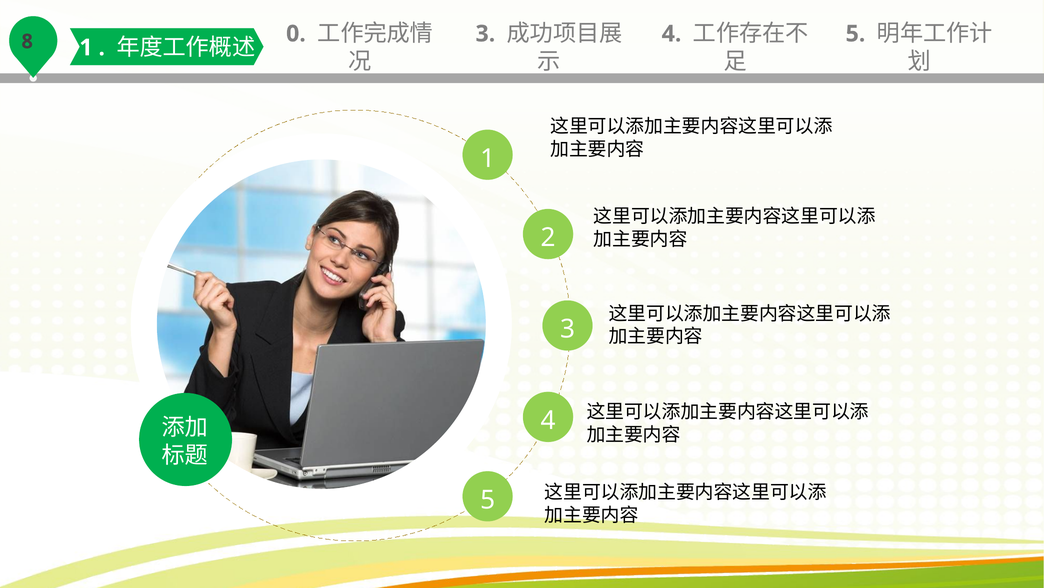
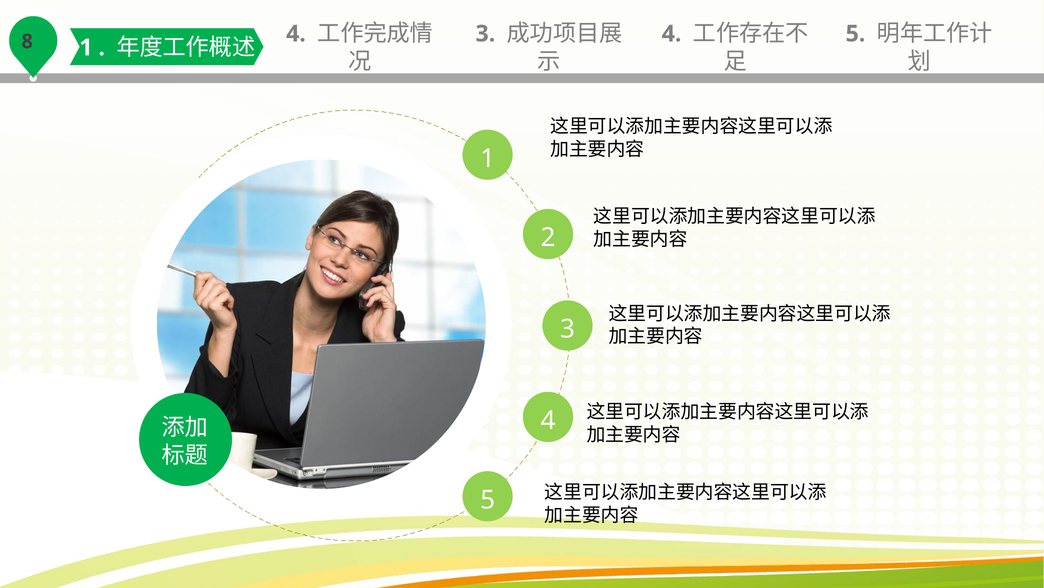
0: 0 -> 4 (296, 34)
